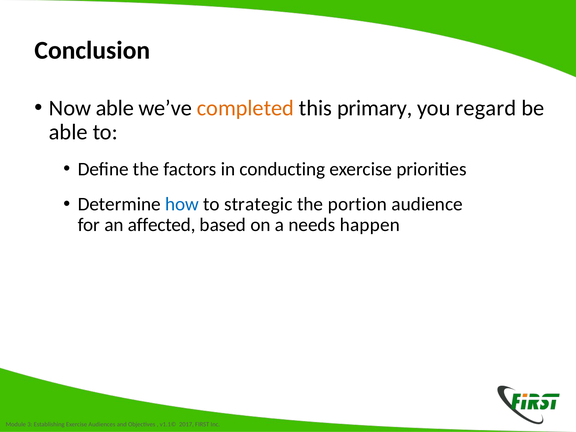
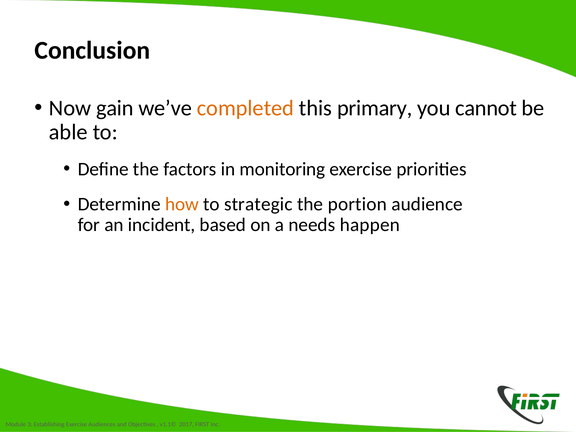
Now able: able -> gain (115, 108)
regard: regard -> cannot (486, 108)
conducting: conducting -> monitoring (282, 169)
how colour: blue -> orange (182, 204)
affected: affected -> incident (162, 225)
